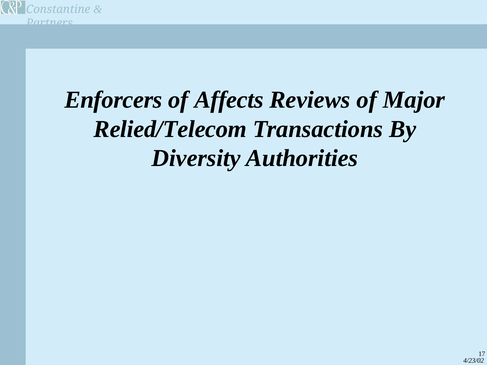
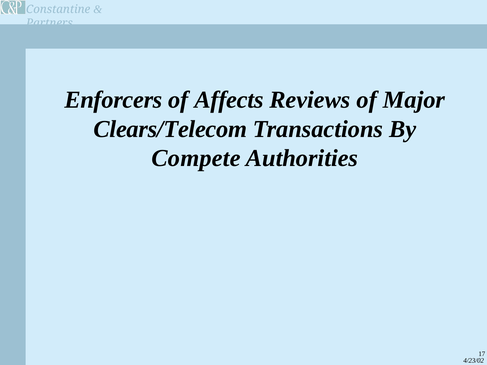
Relied/Telecom: Relied/Telecom -> Clears/Telecom (170, 129)
Diversity: Diversity -> Compete (196, 158)
